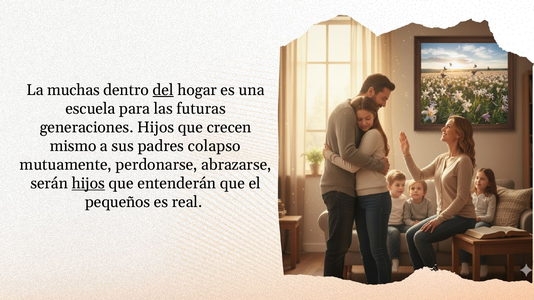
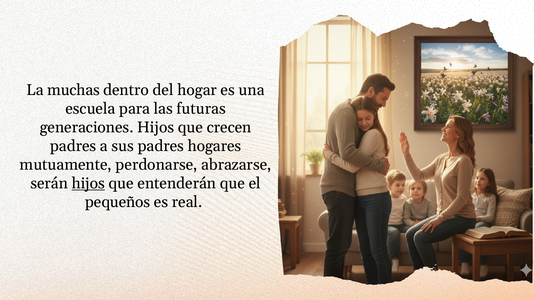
del underline: present -> none (163, 90)
mismo: mismo -> padres (73, 146)
colapso: colapso -> hogares (214, 146)
